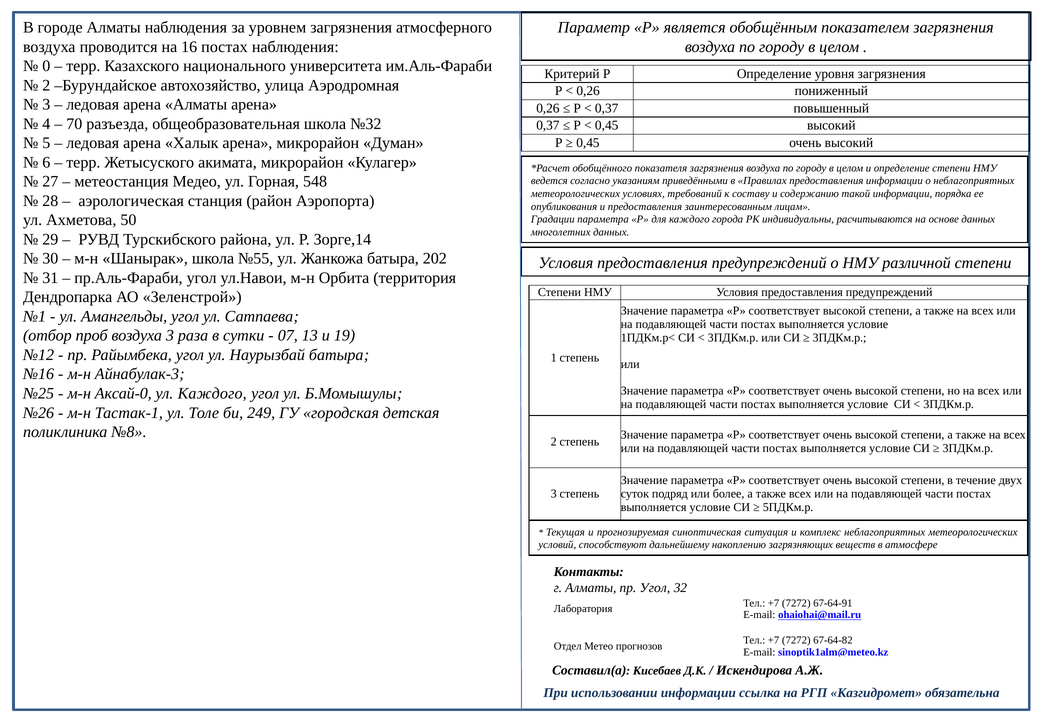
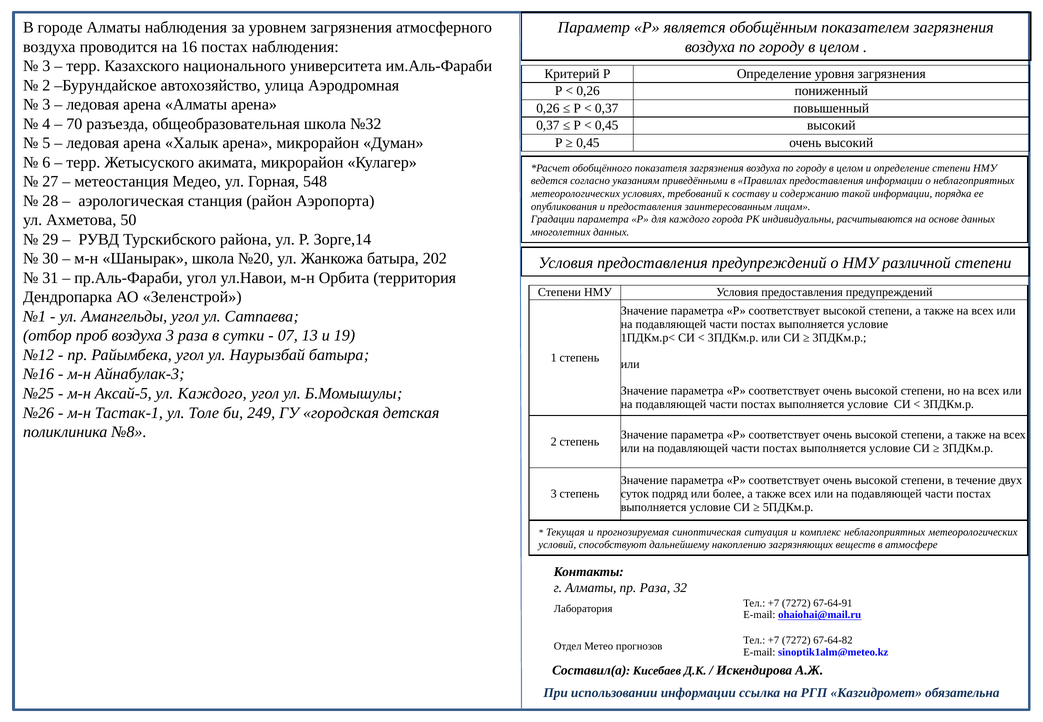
0: 0 -> 3 (46, 66)
№55: №55 -> №20 (256, 259)
Аксай-0: Аксай-0 -> Аксай-5 (123, 393)
пр Угол: Угол -> Раза (655, 588)
